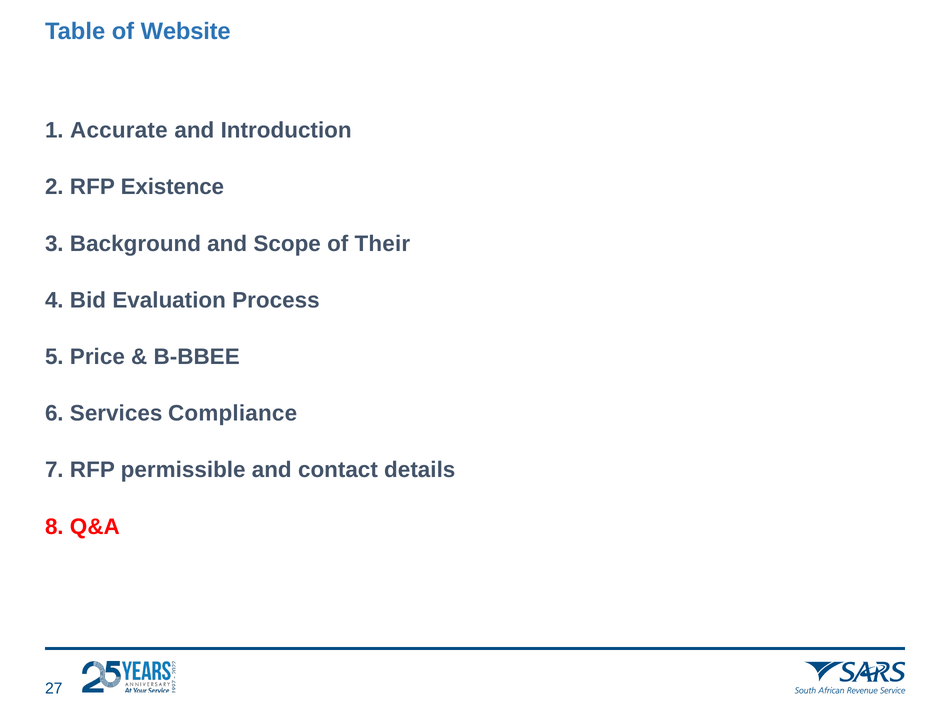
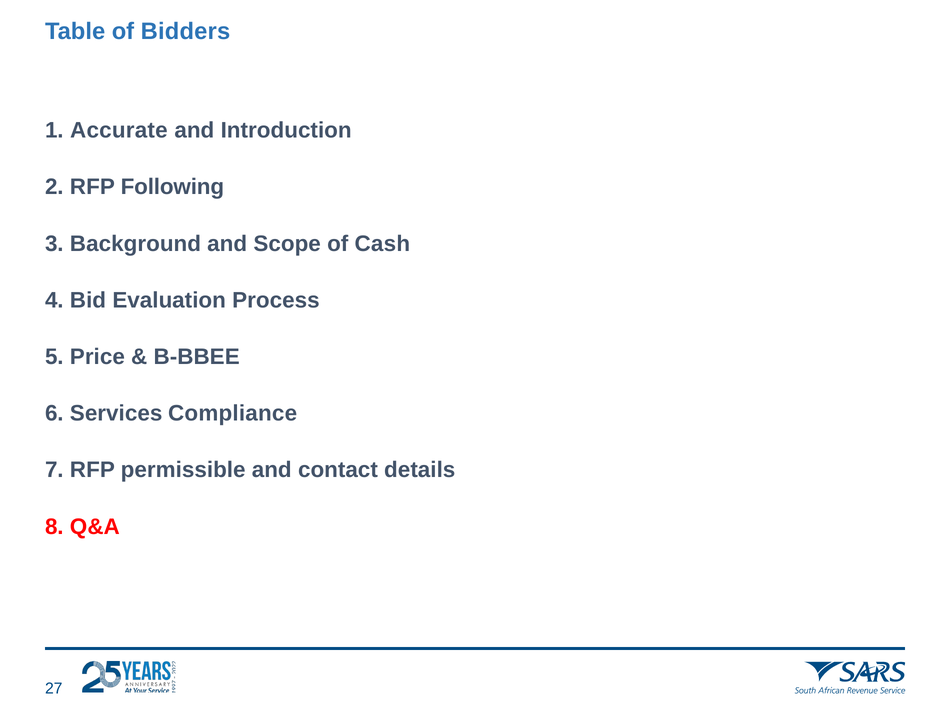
Website: Website -> Bidders (185, 32)
Existence: Existence -> Following (172, 187)
Their: Their -> Cash (382, 243)
